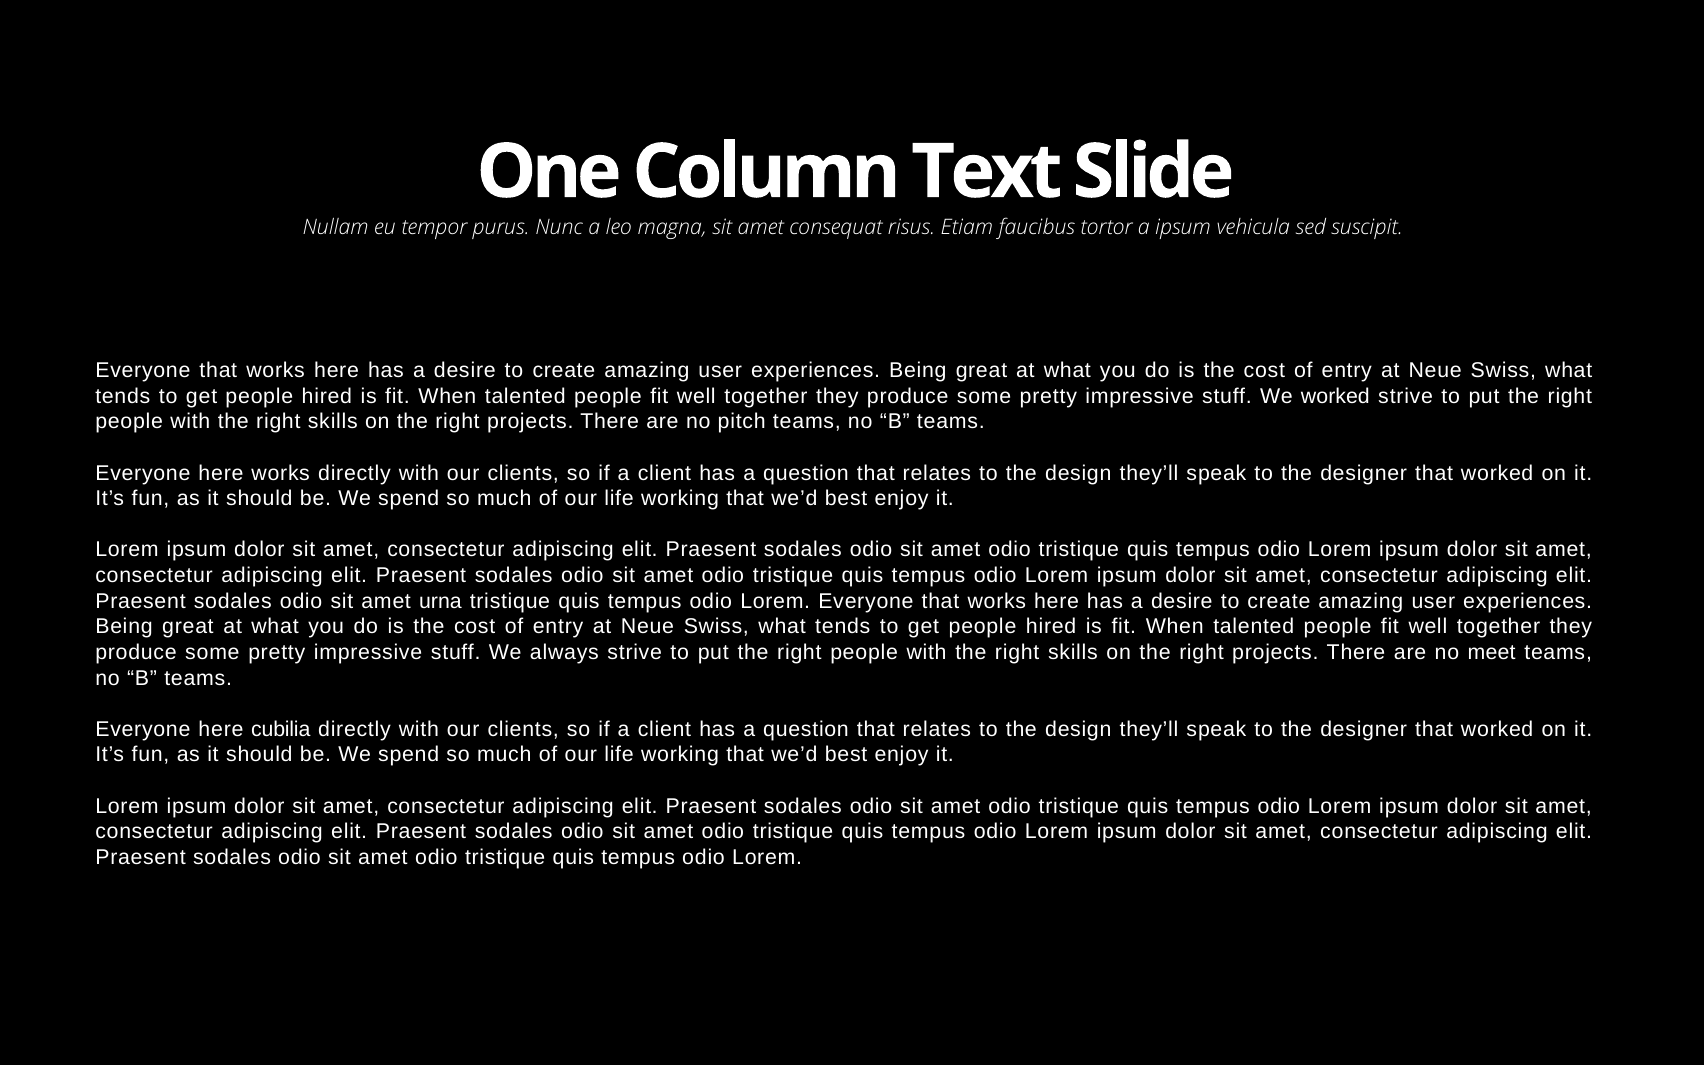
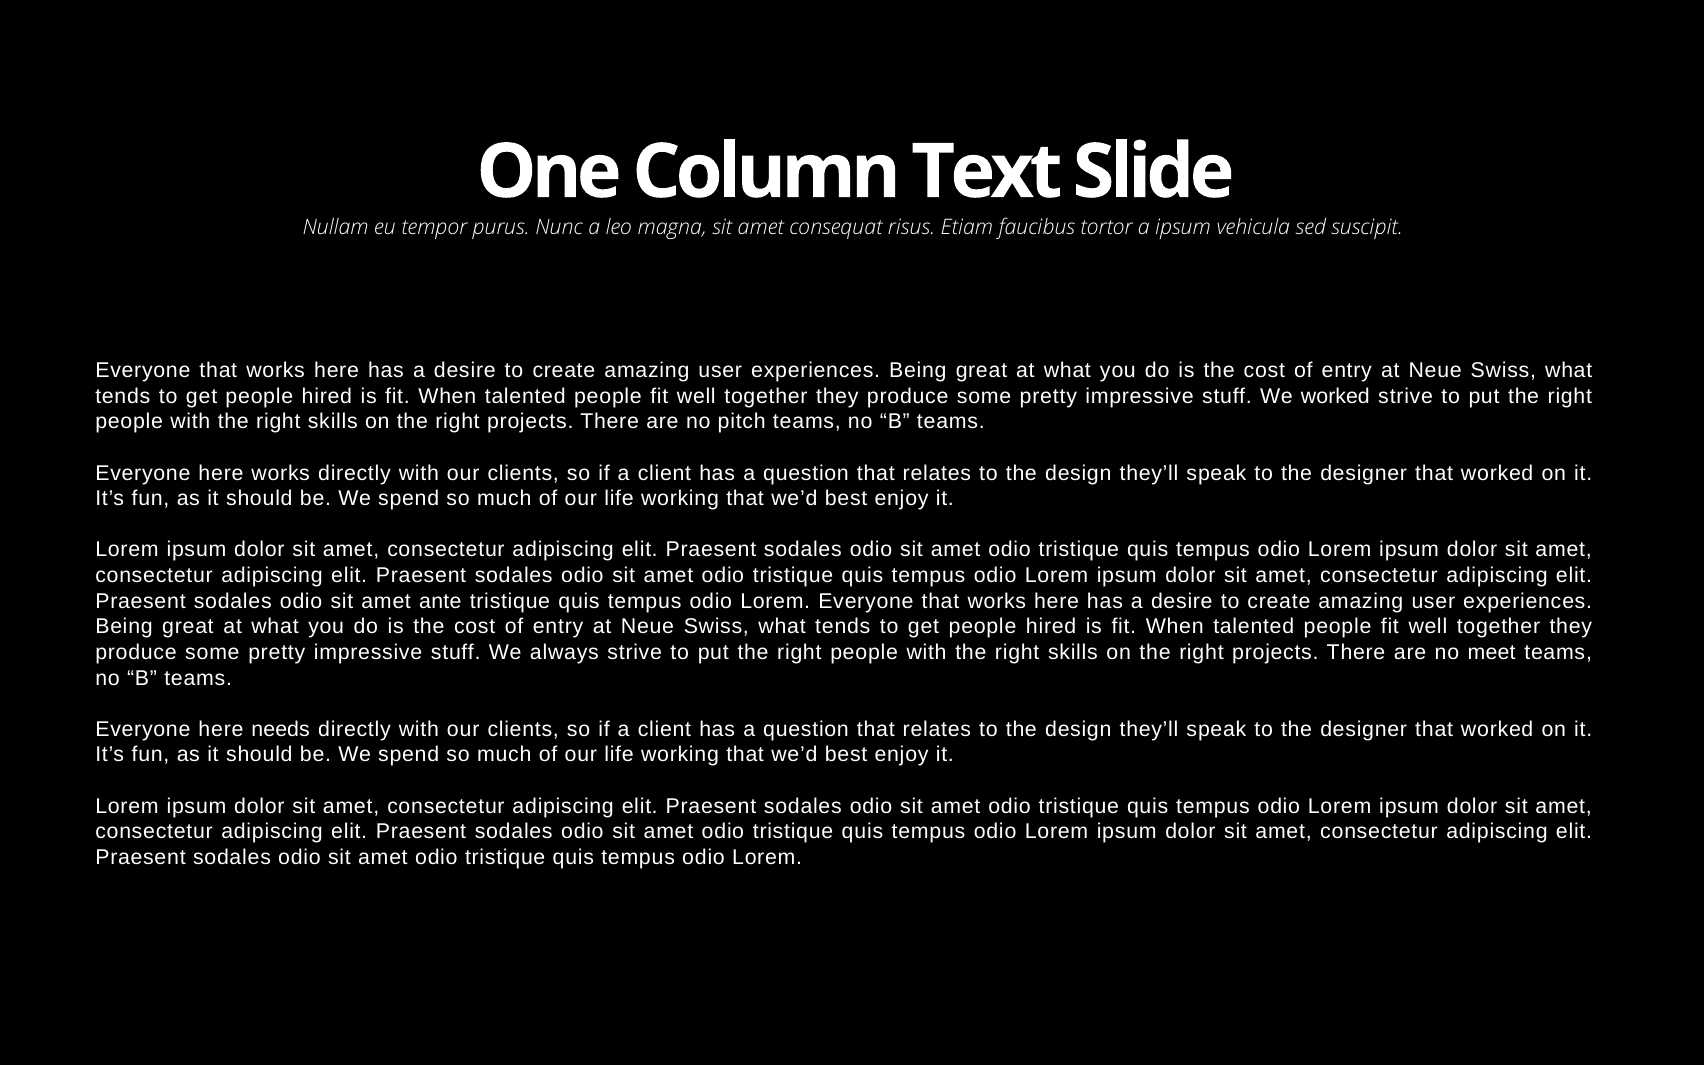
urna: urna -> ante (440, 601)
cubilia: cubilia -> needs (281, 729)
